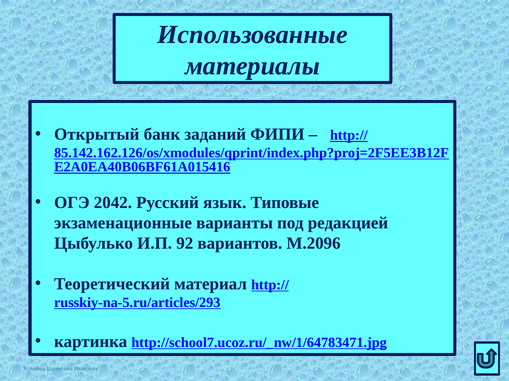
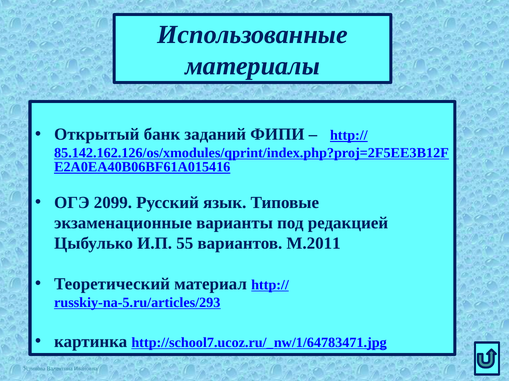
2042: 2042 -> 2099 (113, 203)
92: 92 -> 55 (185, 244)
М.2096: М.2096 -> М.2011 (314, 244)
